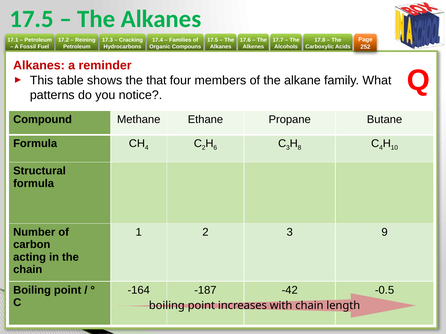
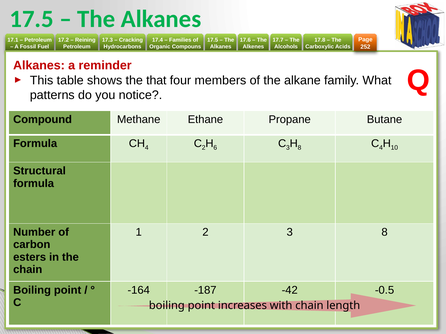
3 9: 9 -> 8 (385, 232)
acting: acting -> esters (30, 257)
